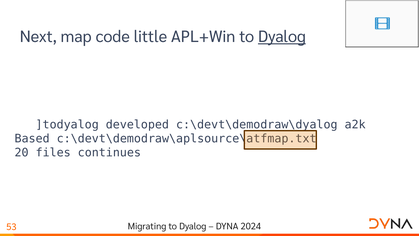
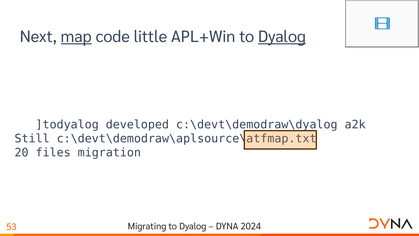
map underline: none -> present (76, 37)
Based: Based -> Still (32, 138)
continues: continues -> migration (109, 152)
